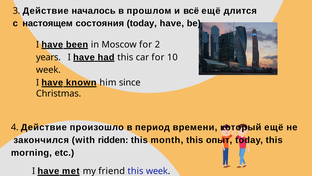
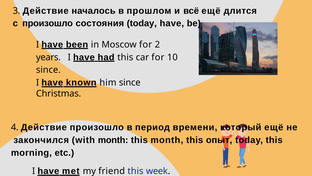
с настоящем: настоящем -> произошло (48, 23)
week: week -> since (48, 70)
with ridden: ridden -> month (113, 140)
